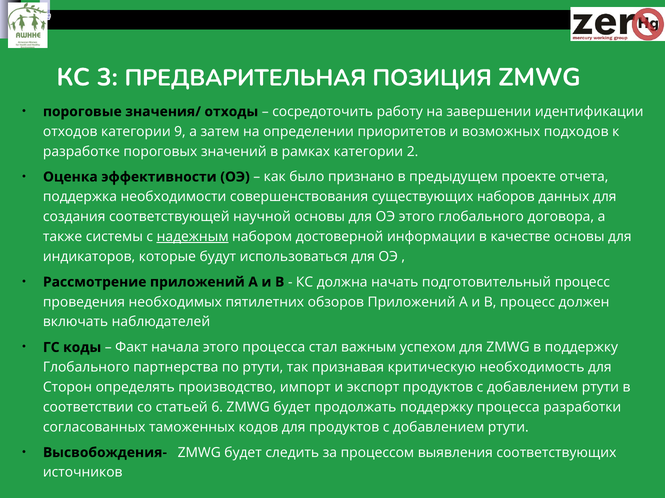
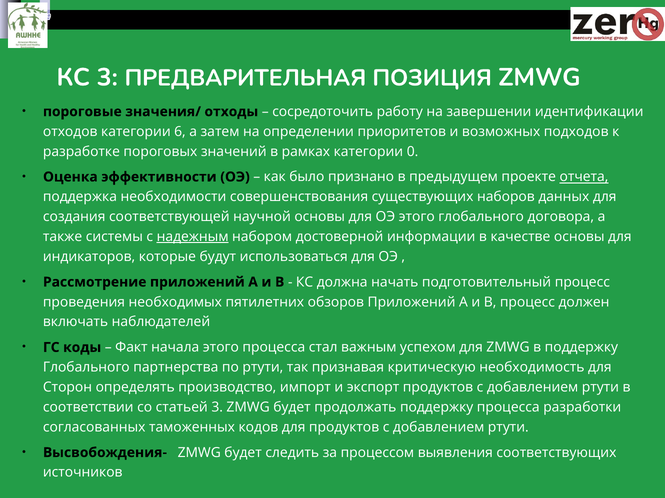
9: 9 -> 6 (180, 132)
2: 2 -> 0 (413, 152)
отчета underline: none -> present (584, 177)
статьей 6: 6 -> 3 (217, 408)
